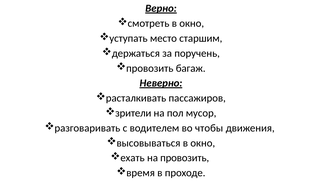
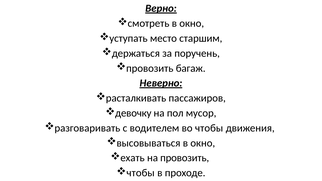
зрители: зрители -> девочку (133, 113)
время: время -> чтобы (141, 173)
